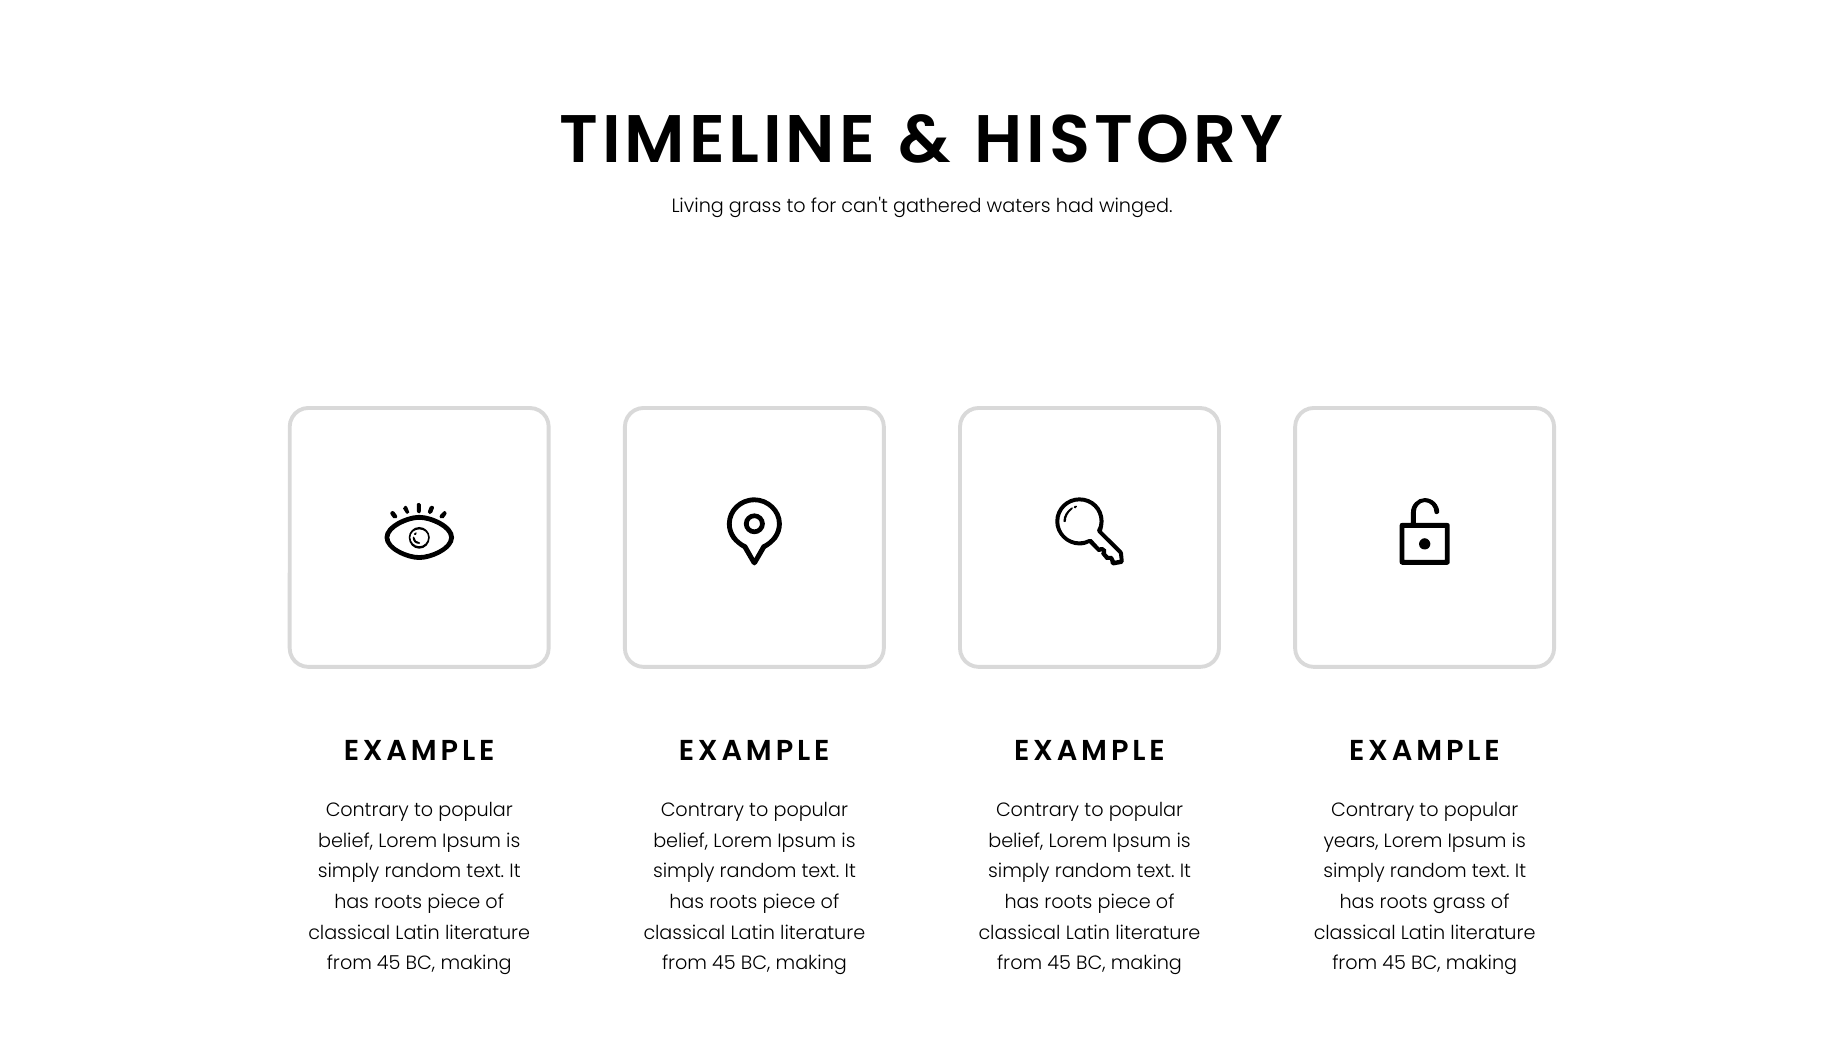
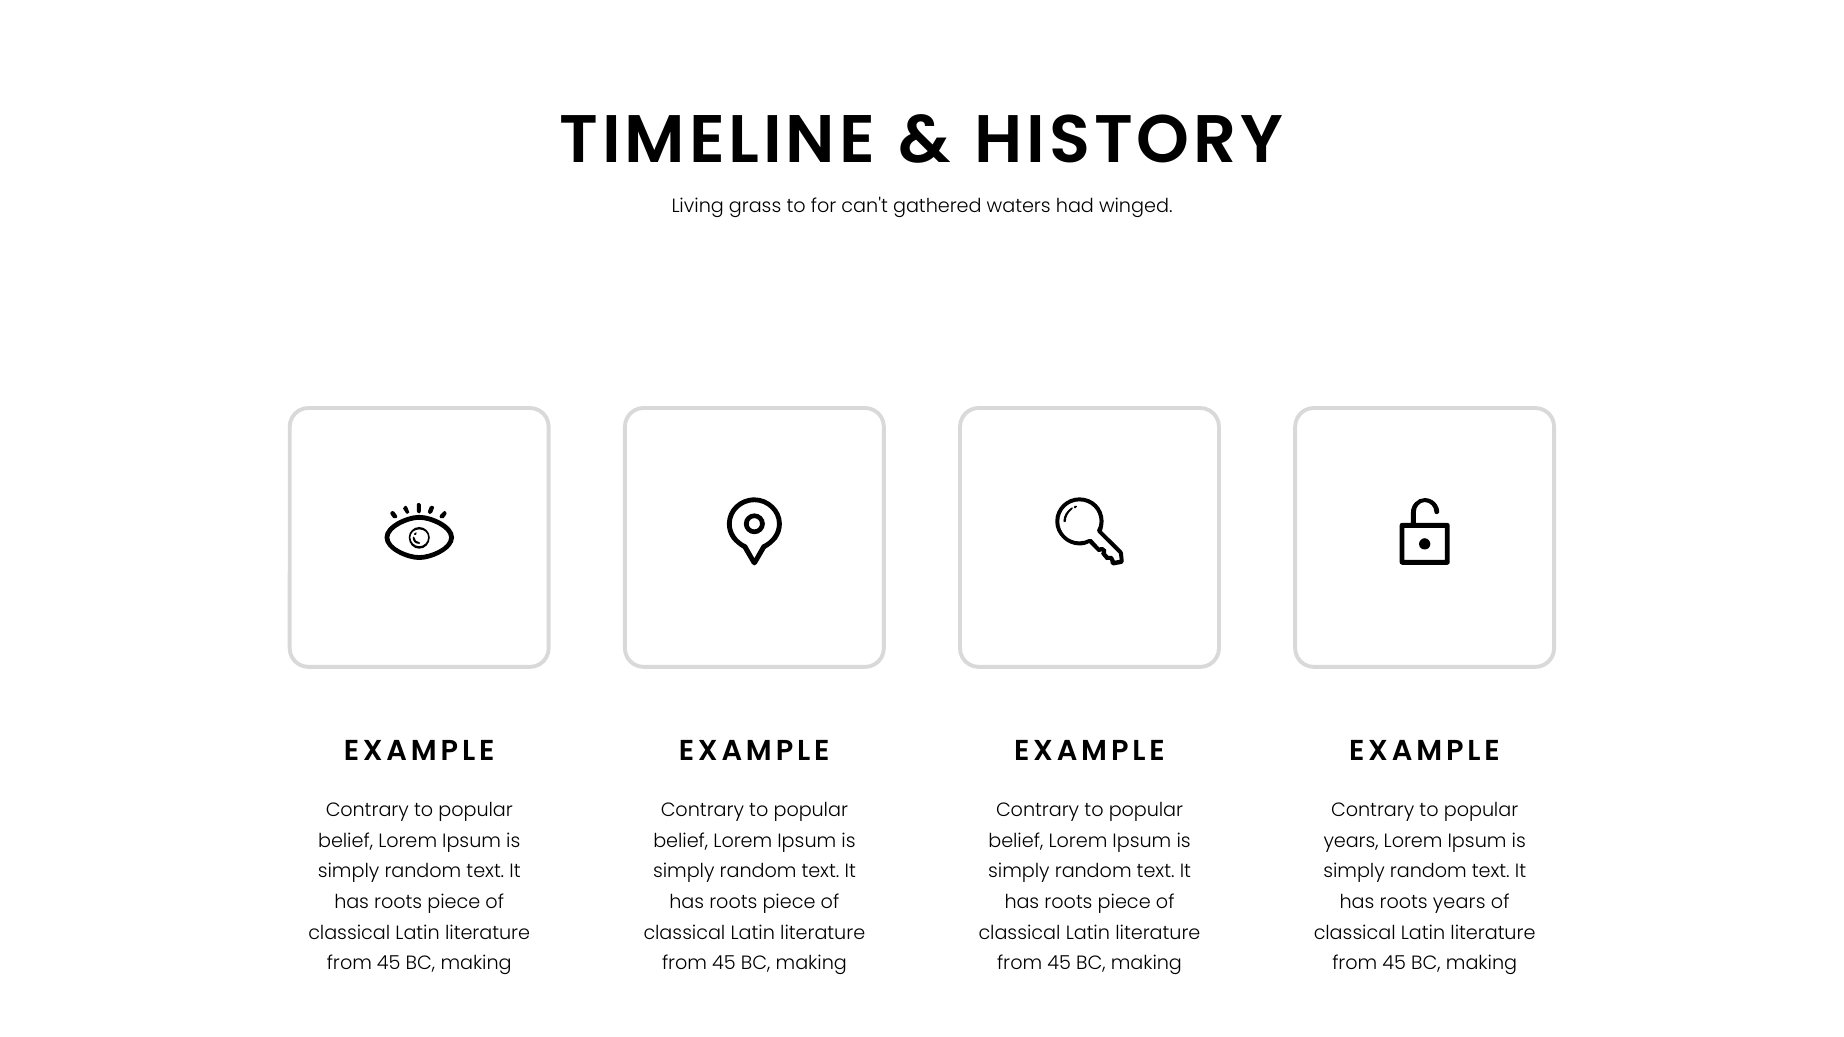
roots grass: grass -> years (1459, 902)
